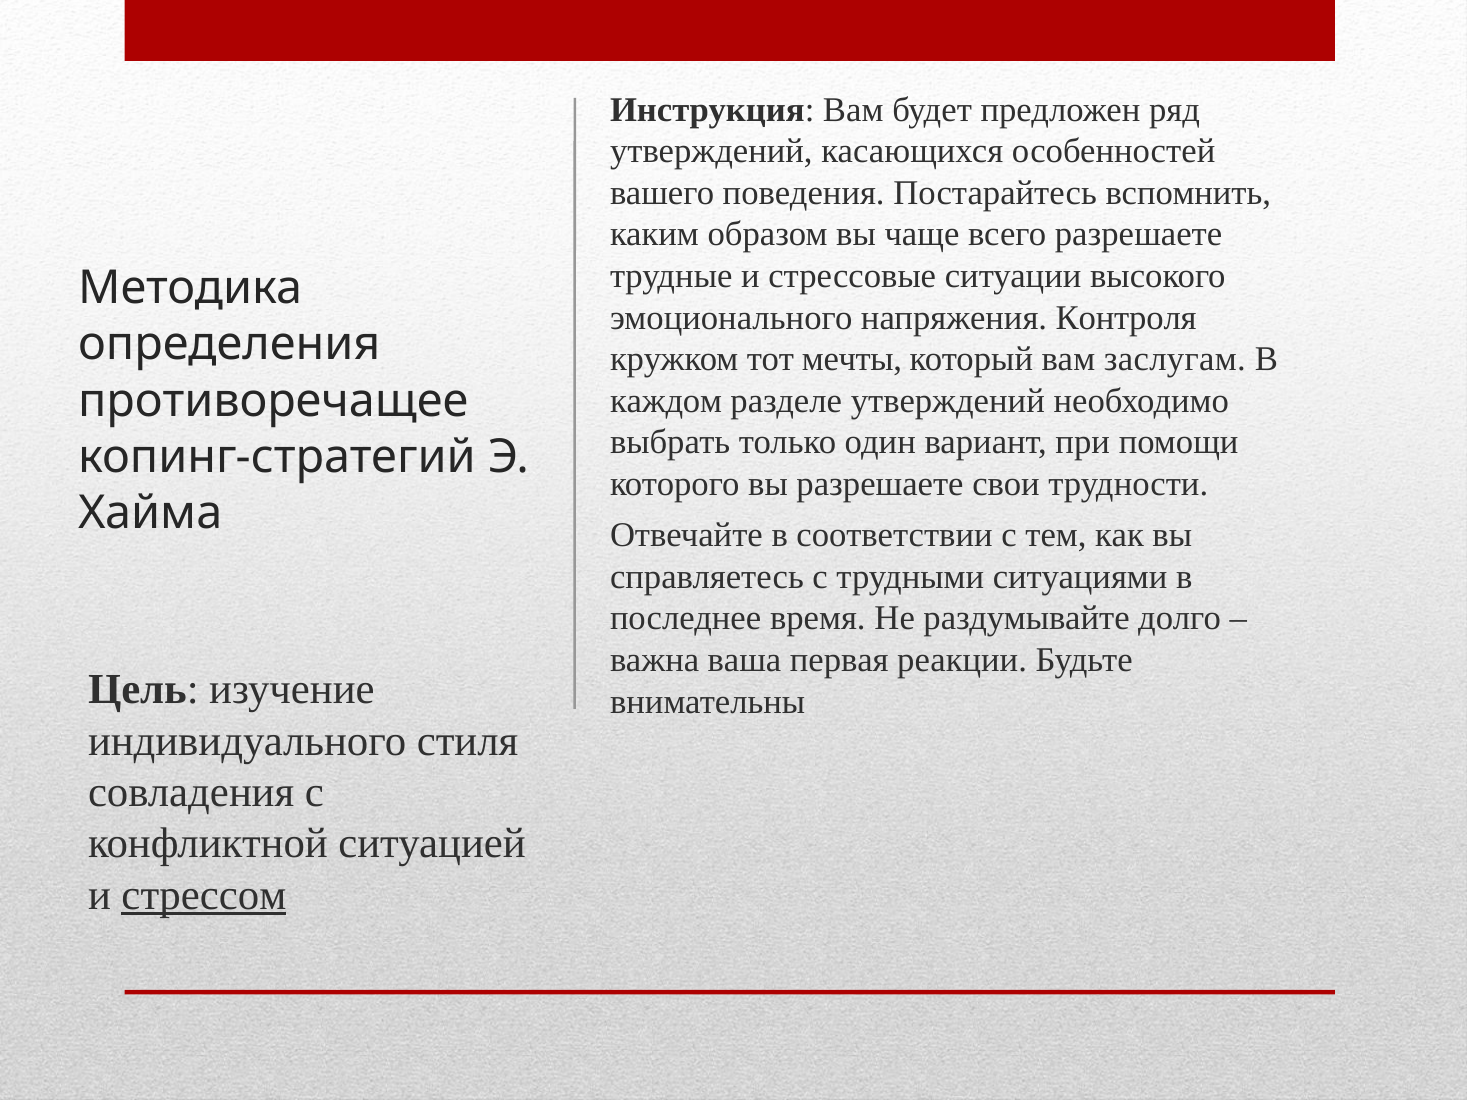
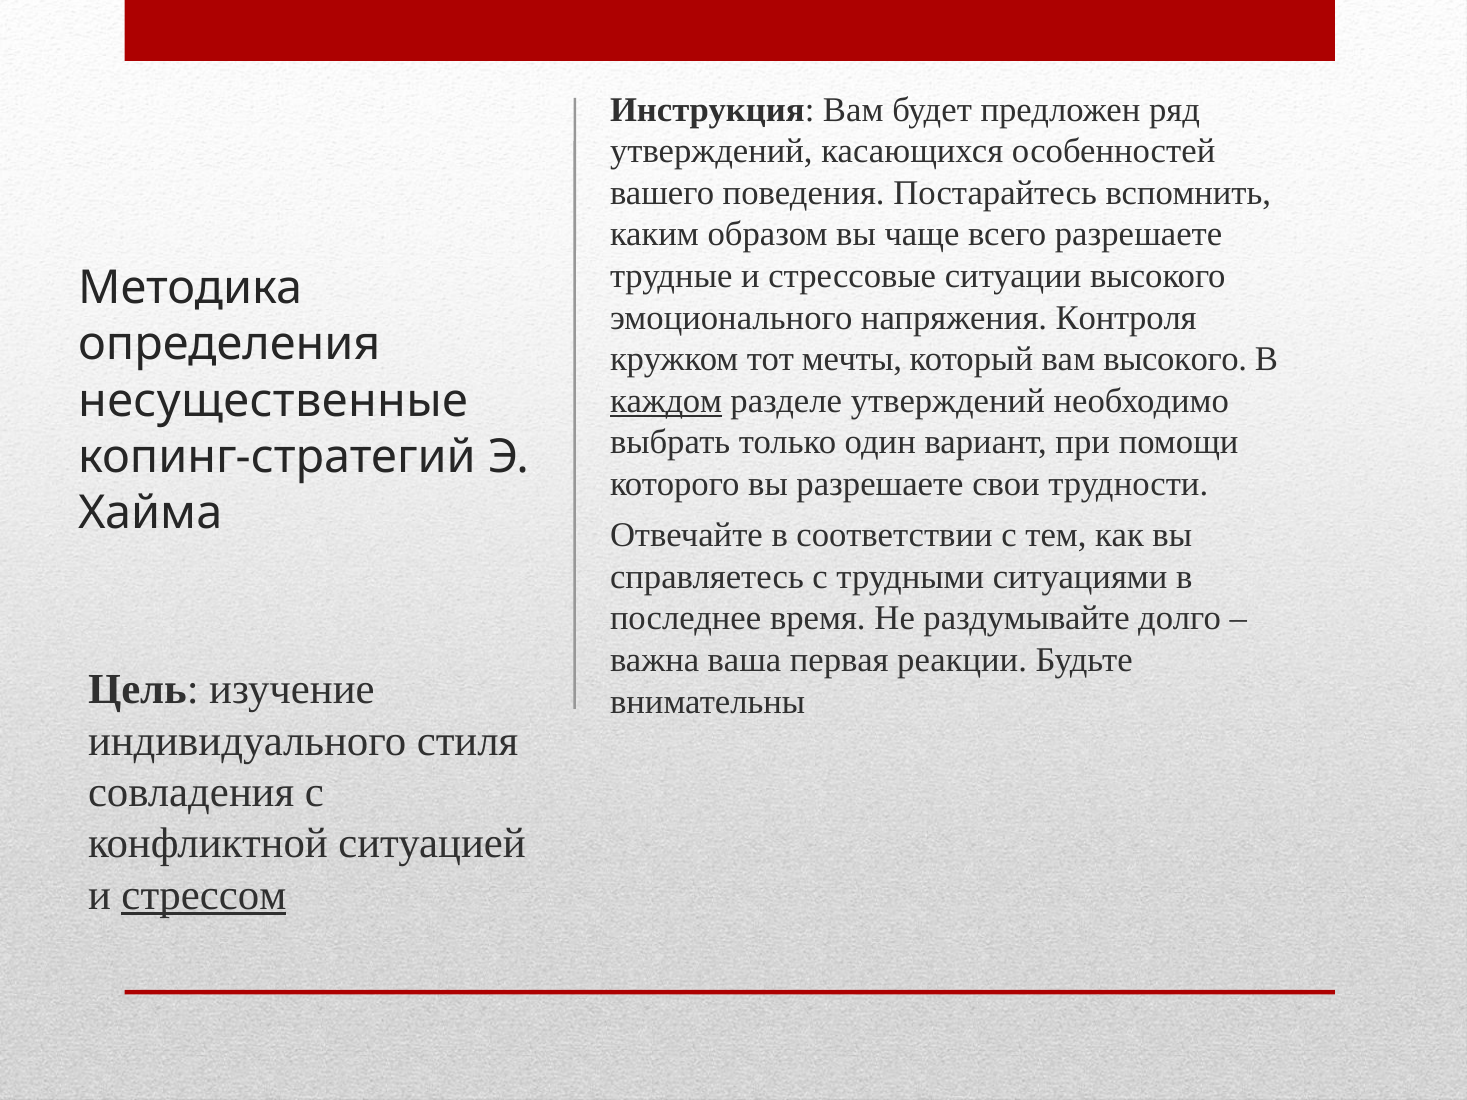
вам заслугам: заслугам -> высокого (1175, 359)
каждом underline: none -> present (666, 401)
противоречащее: противоречащее -> несущественные (273, 401)
